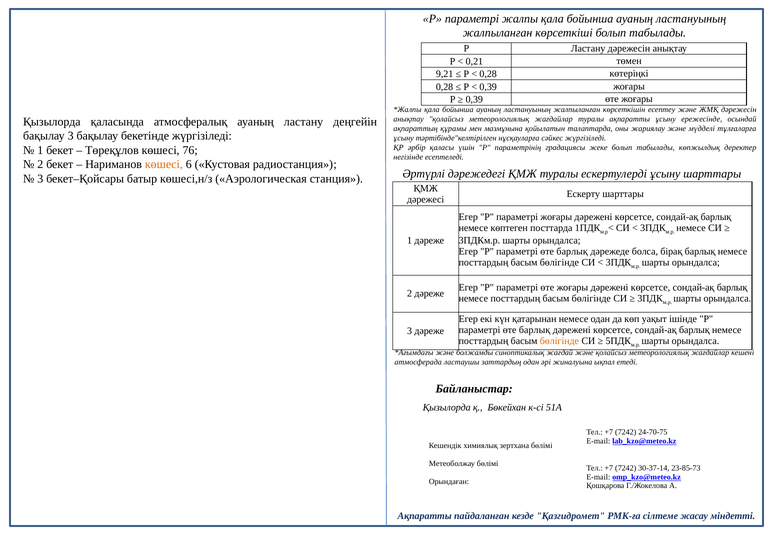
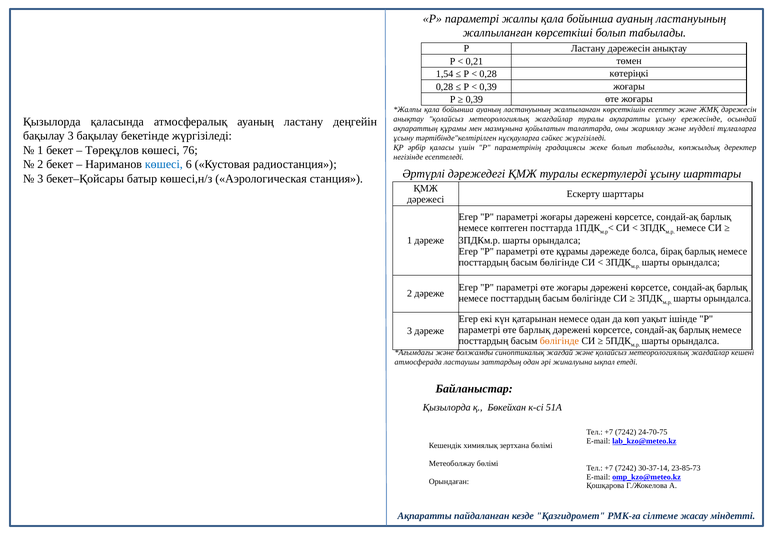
9,21: 9,21 -> 1,54 (445, 74)
көшесі colour: orange -> blue (164, 164)
P параметрі өте барлық: барлық -> құрамы (572, 251)
